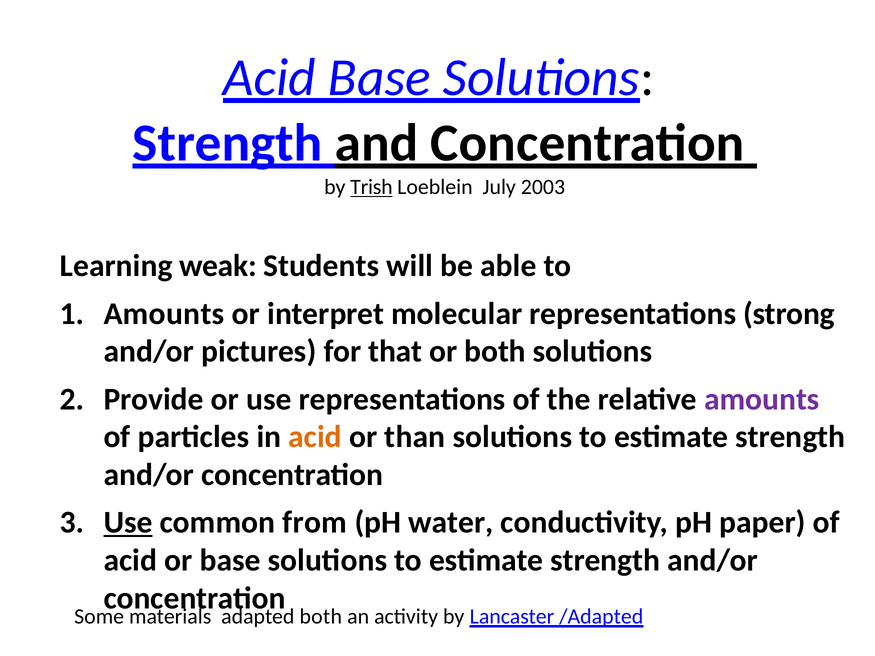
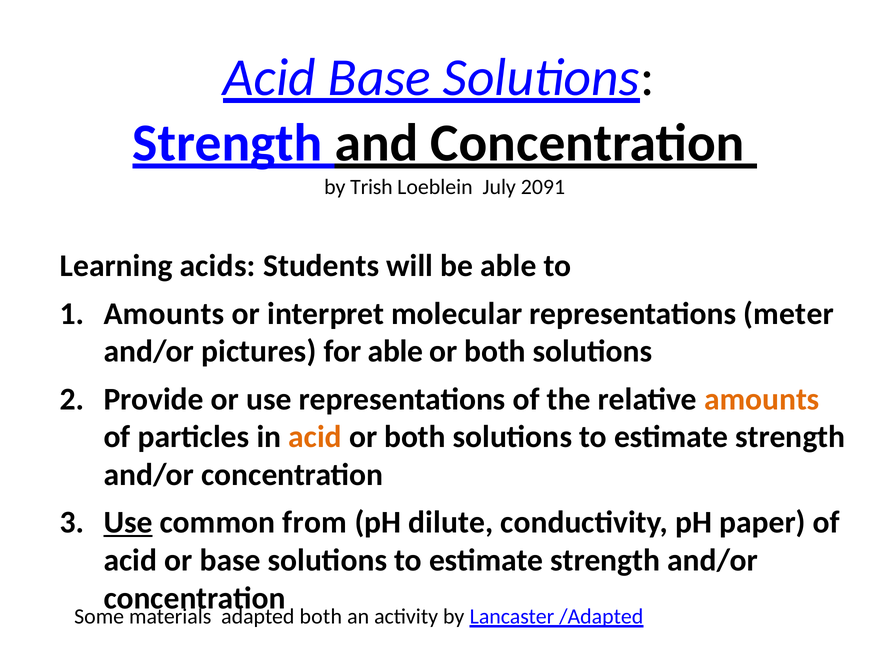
Trish underline: present -> none (371, 187)
2003: 2003 -> 2091 (543, 187)
weak: weak -> acids (218, 266)
strong: strong -> meter (789, 314)
for that: that -> able (395, 352)
amounts colour: purple -> orange (762, 399)
than: than -> both (415, 437)
water: water -> dilute (451, 523)
